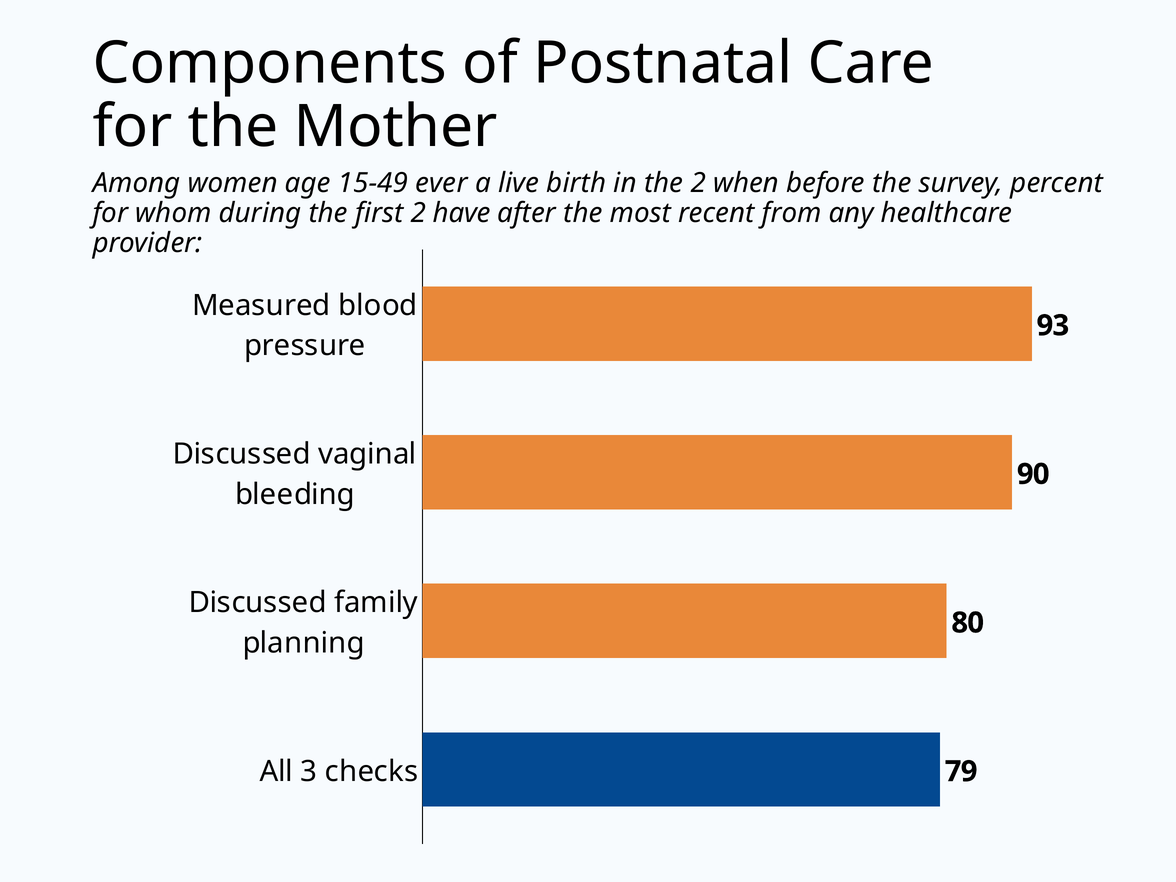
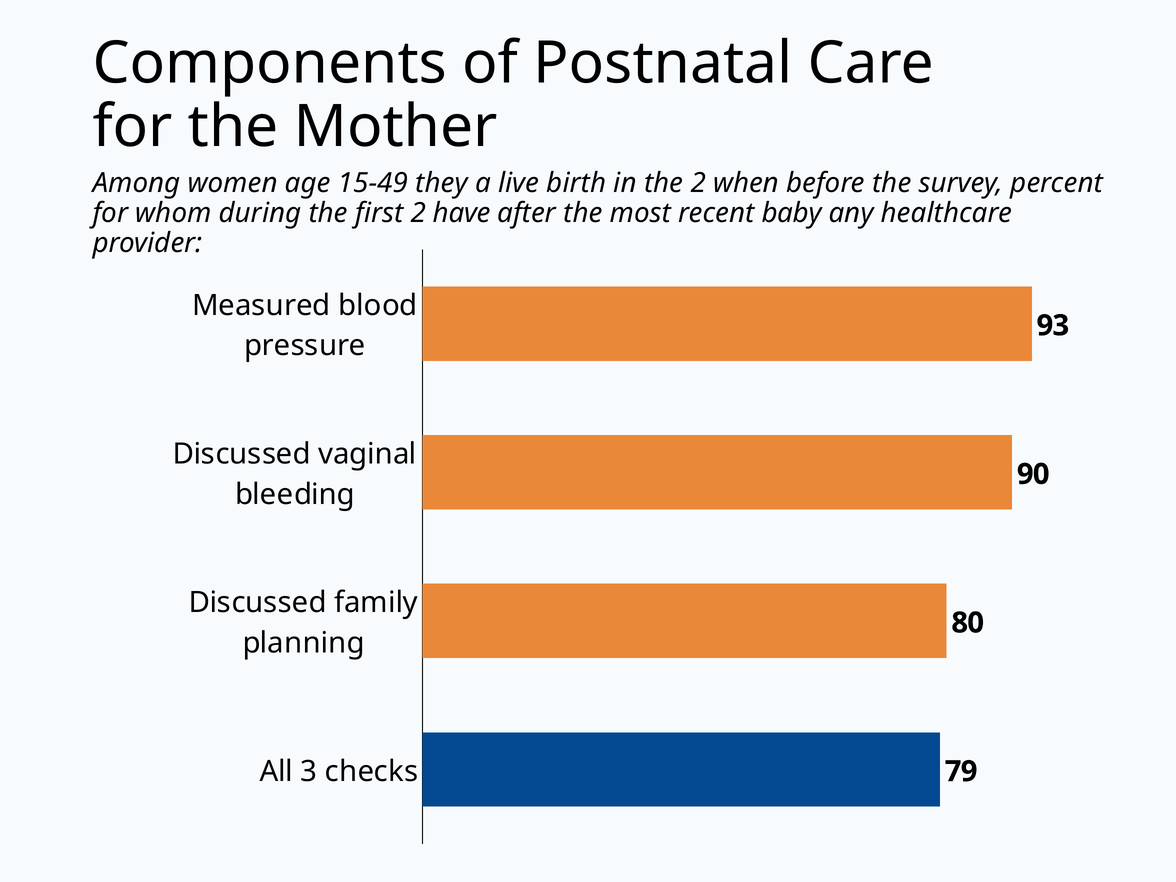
ever: ever -> they (441, 183)
from: from -> baby (792, 213)
